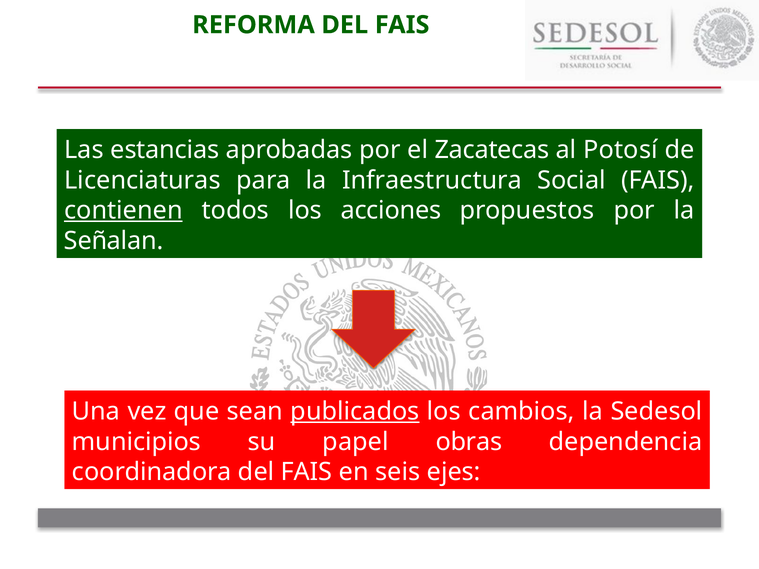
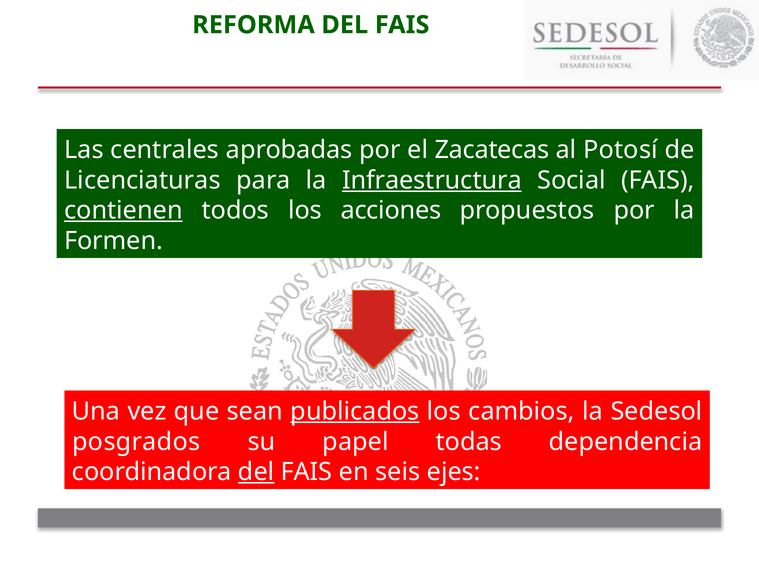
estancias: estancias -> centrales (165, 150)
Infraestructura underline: none -> present (432, 180)
Señalan: Señalan -> Formen (114, 241)
municipios: municipios -> posgrados (136, 442)
obras: obras -> todas (469, 442)
del underline: none -> present (256, 472)
